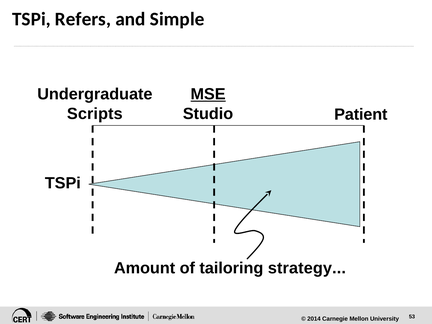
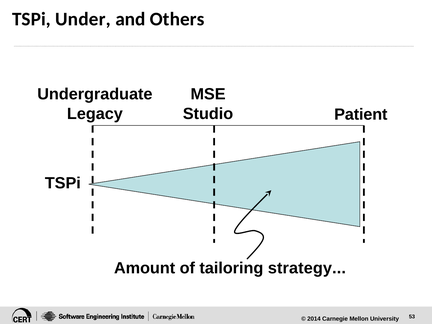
Refers: Refers -> Under (83, 19)
Simple: Simple -> Others (177, 19)
MSE underline: present -> none (208, 94)
Scripts: Scripts -> Legacy (95, 114)
